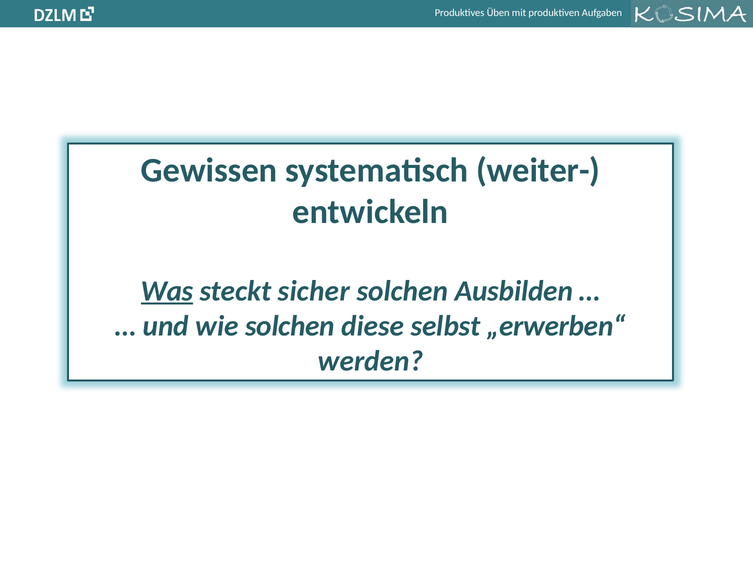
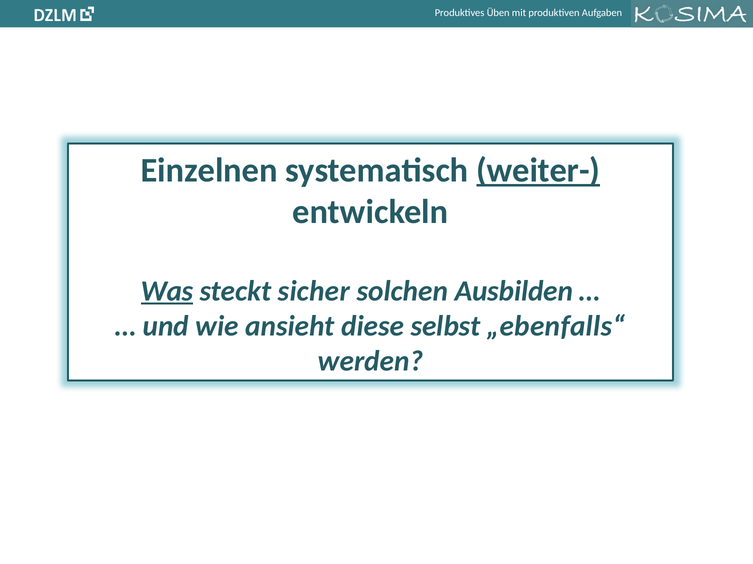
Gewissen: Gewissen -> Einzelnen (209, 171)
weiter- underline: none -> present (538, 171)
wie solchen: solchen -> ansieht (290, 327)
„erwerben“: „erwerben“ -> „ebenfalls“ (556, 327)
